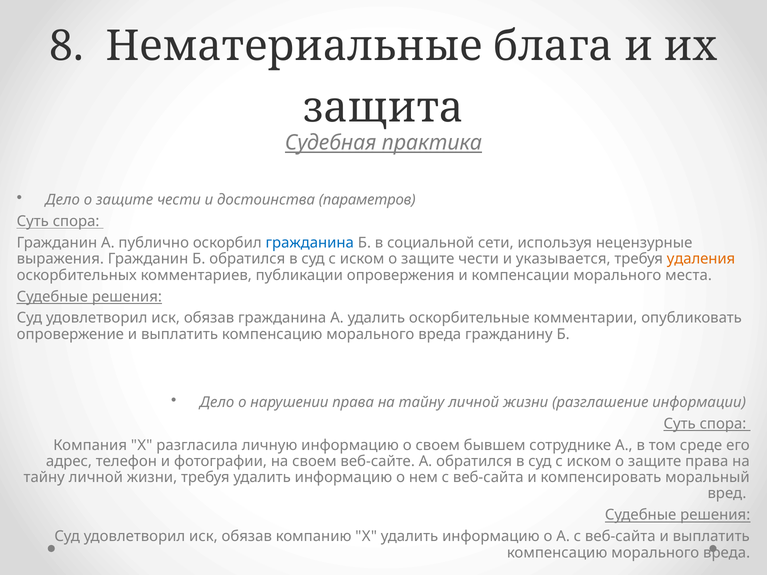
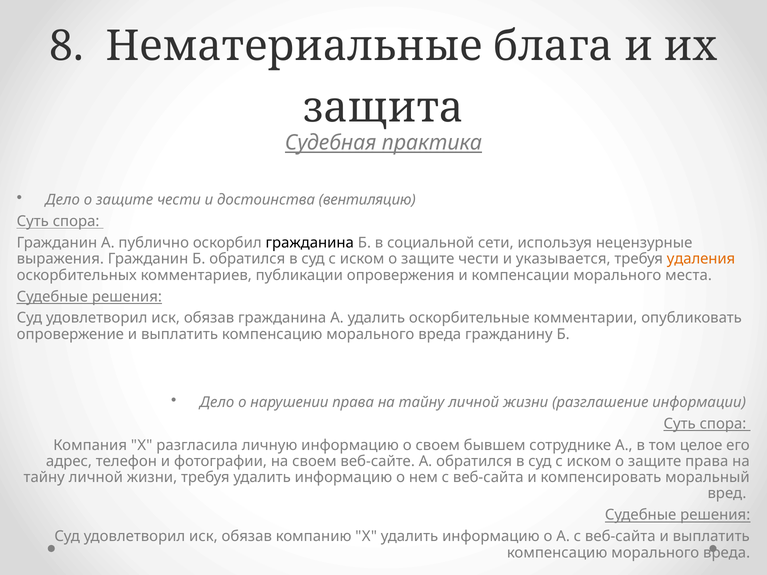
параметров: параметров -> вентиляцию (367, 200)
гражданина colour: blue -> black (310, 243)
среде: среде -> целое (701, 445)
